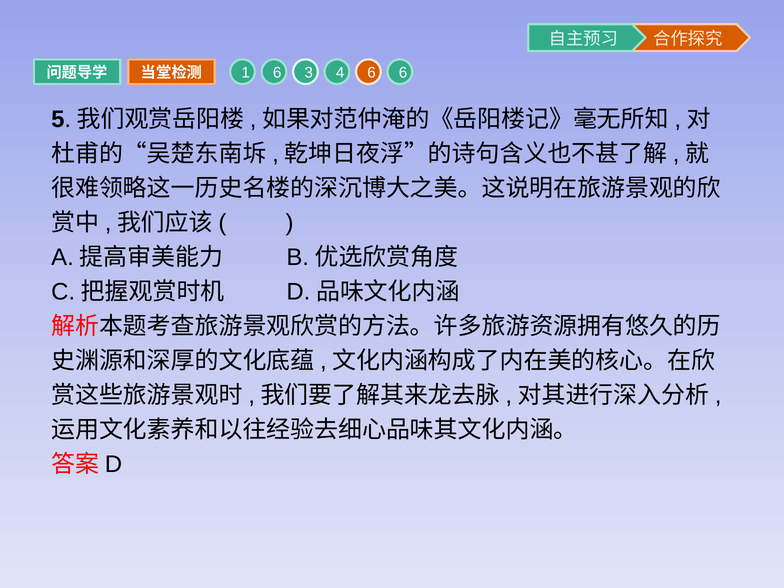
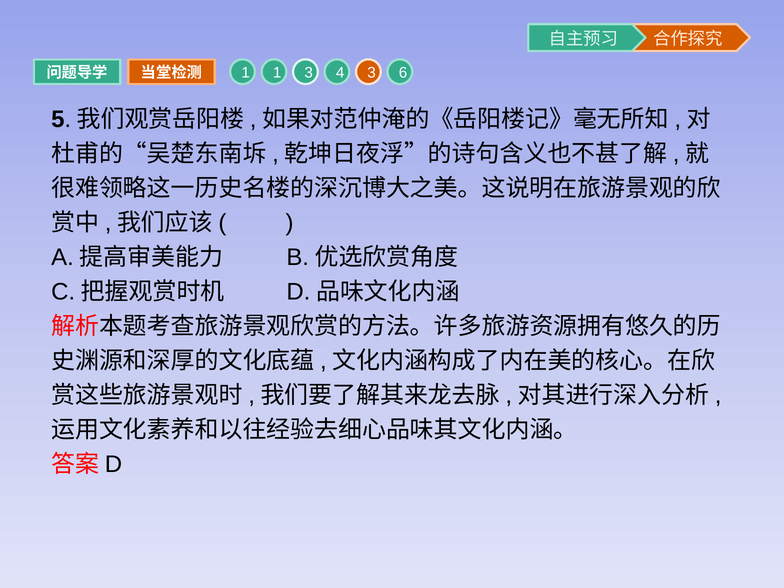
1 6: 6 -> 1 (277, 73)
4 6: 6 -> 3 (372, 73)
